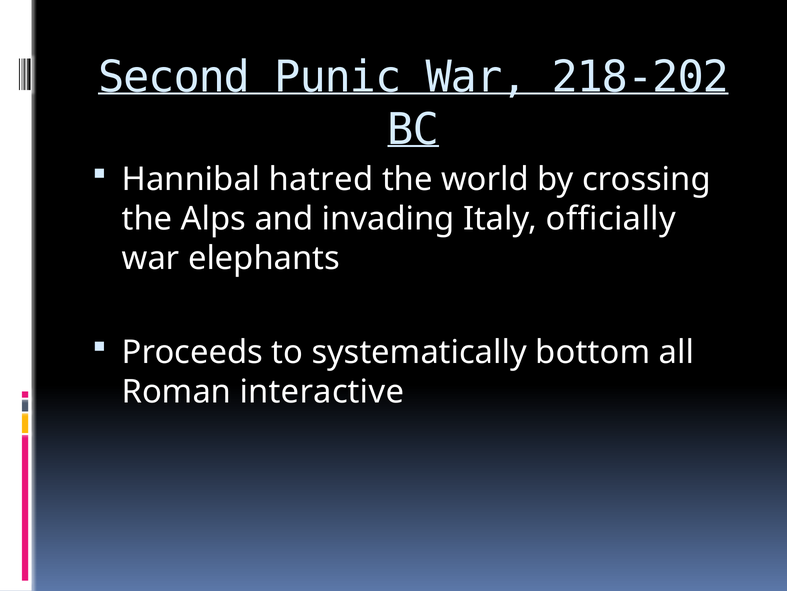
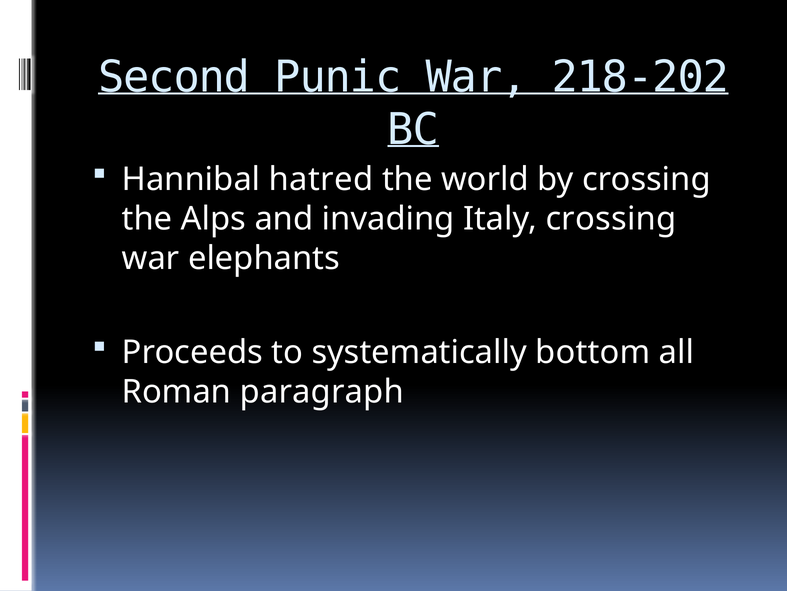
Italy officially: officially -> crossing (611, 219)
interactive: interactive -> paragraph (322, 391)
